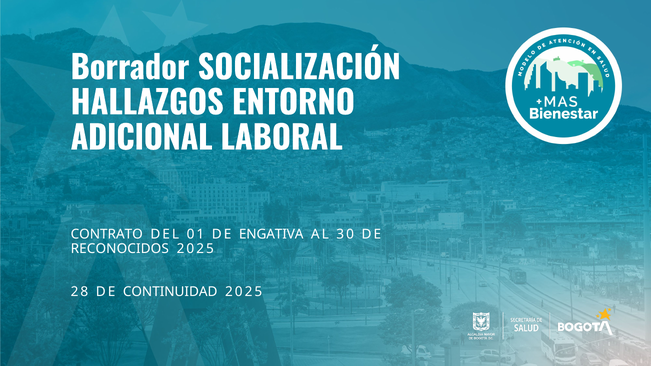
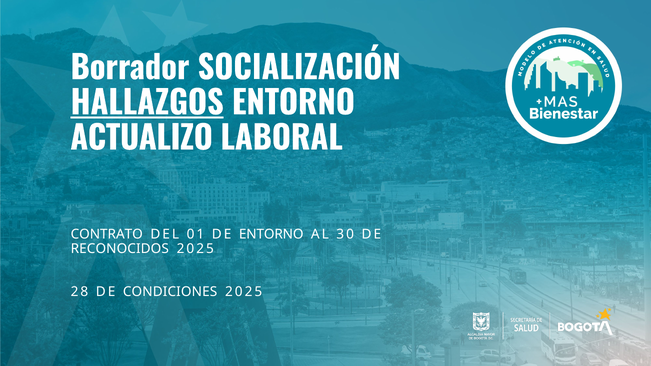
HALLAZGOS underline: none -> present (147, 104)
ADICIONAL: ADICIONAL -> ACTUALIZO (142, 139)
DE ENGATIVA: ENGATIVA -> ENTORNO (271, 234)
CONTINUIDAD: CONTINUIDAD -> CONDICIONES (170, 292)
